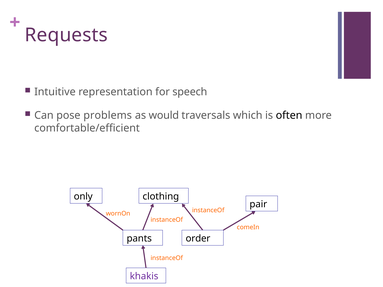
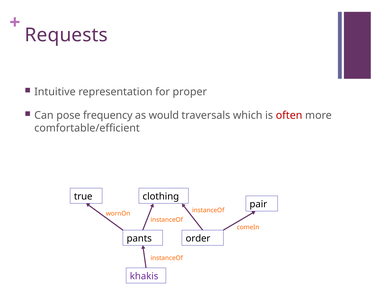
speech: speech -> proper (190, 92)
problems: problems -> frequency (108, 115)
often colour: black -> red (289, 115)
only: only -> true (83, 197)
